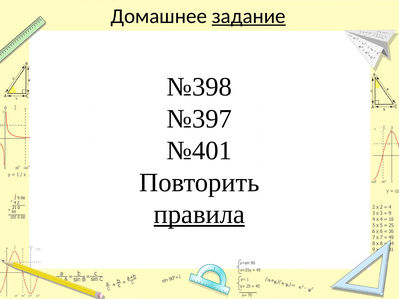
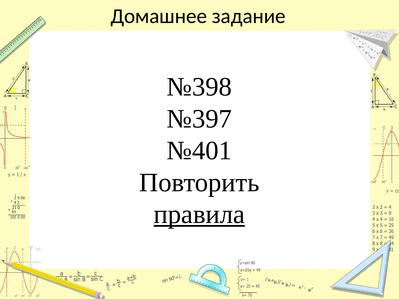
задание underline: present -> none (249, 16)
